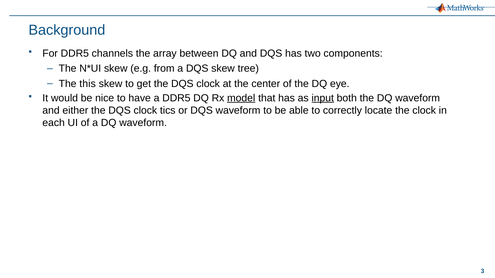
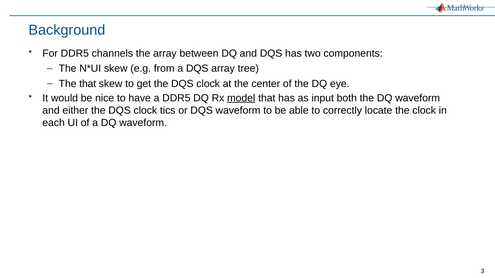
DQS skew: skew -> array (223, 69)
The this: this -> that (88, 84)
input underline: present -> none (323, 98)
